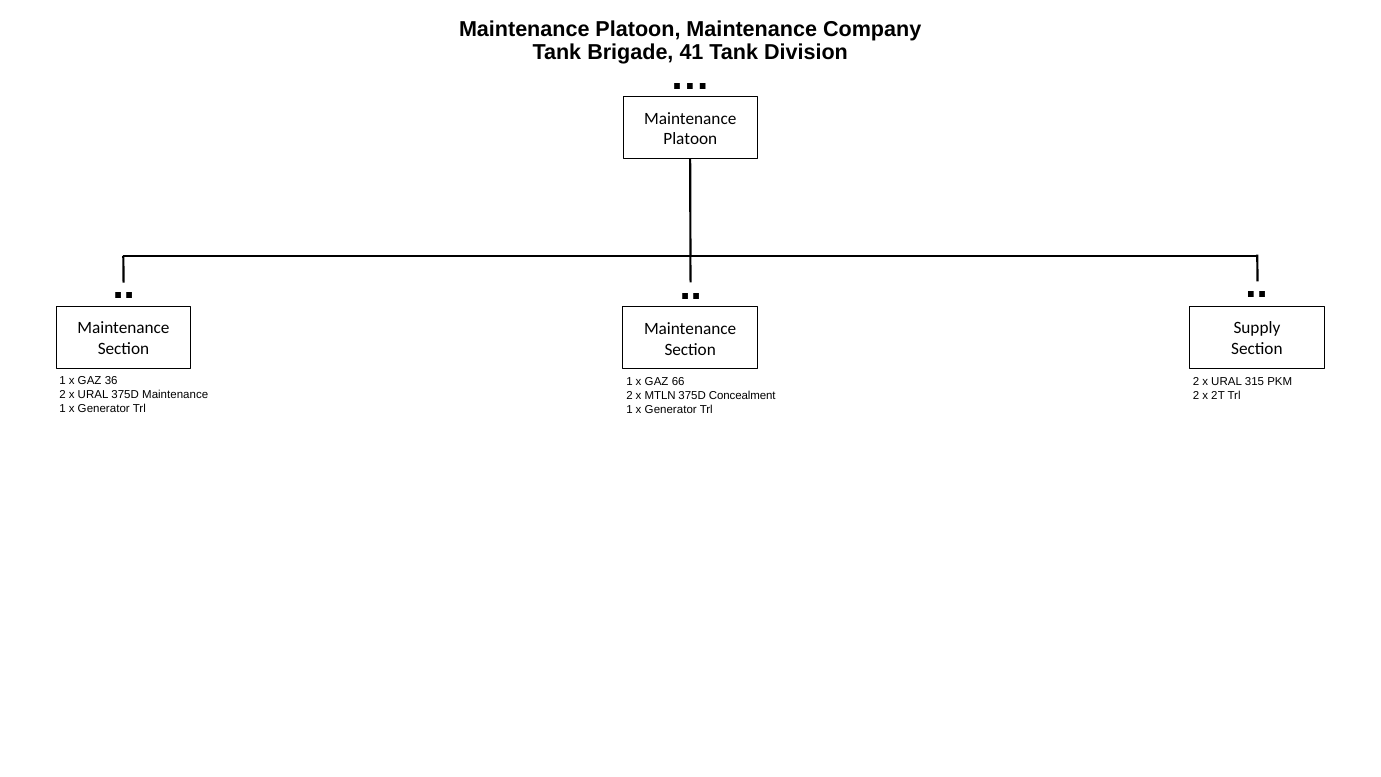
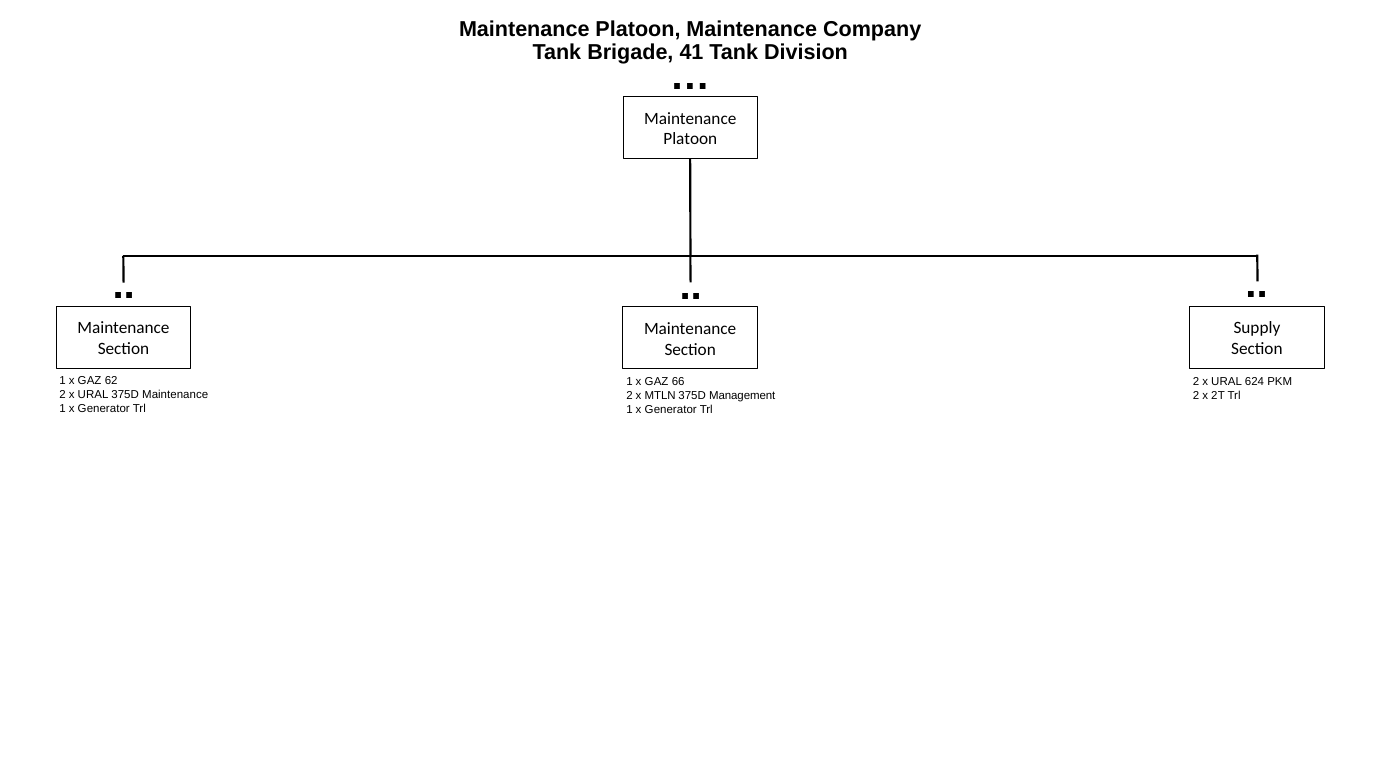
36: 36 -> 62 (111, 381)
315: 315 -> 624 (1254, 382)
Concealment: Concealment -> Management (742, 395)
